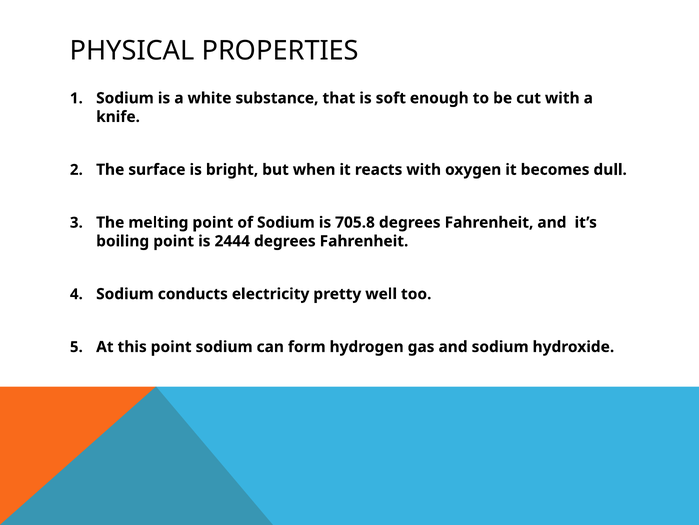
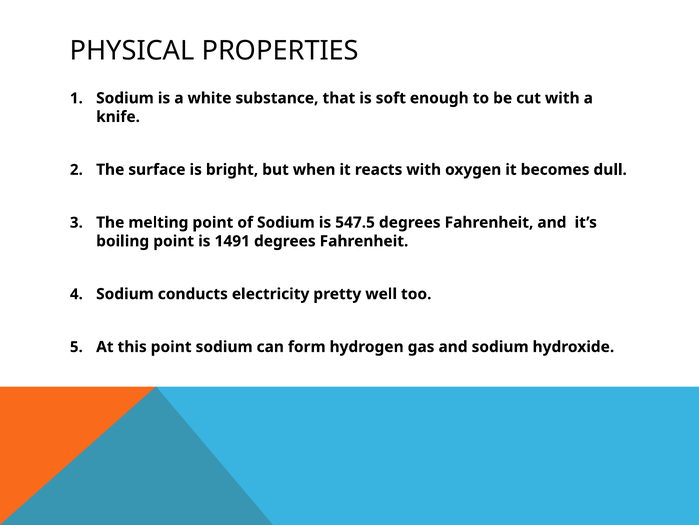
705.8: 705.8 -> 547.5 (355, 222)
2444: 2444 -> 1491 (232, 241)
